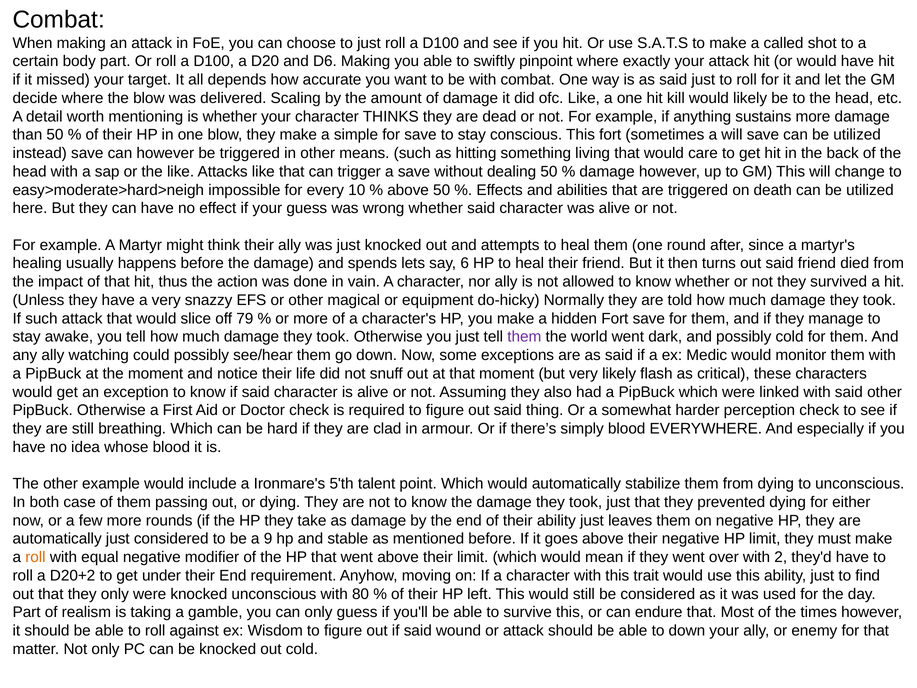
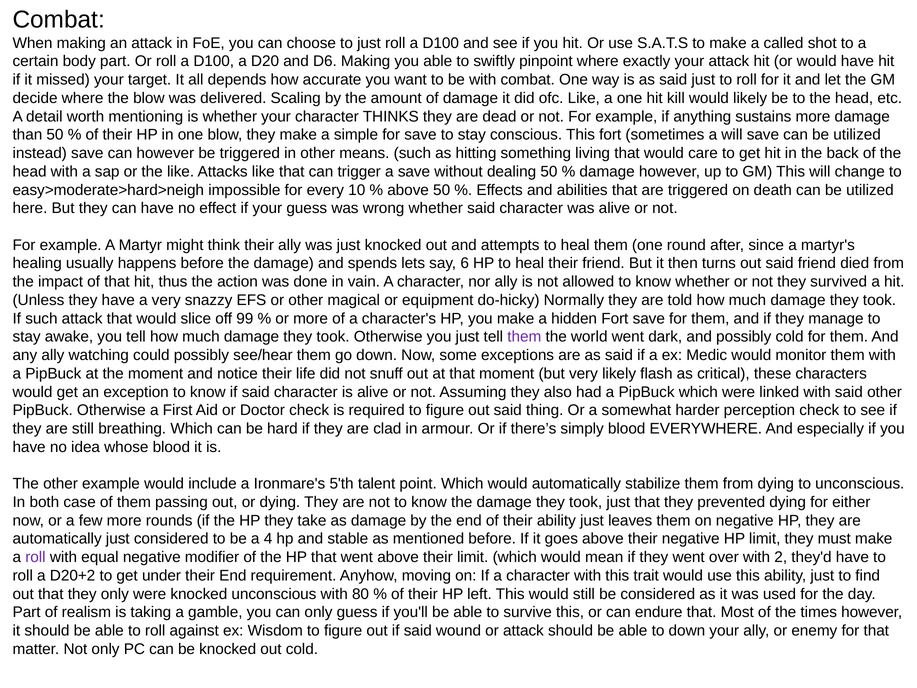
79: 79 -> 99 (245, 318)
9: 9 -> 4 (268, 539)
roll colour: orange -> purple (35, 557)
